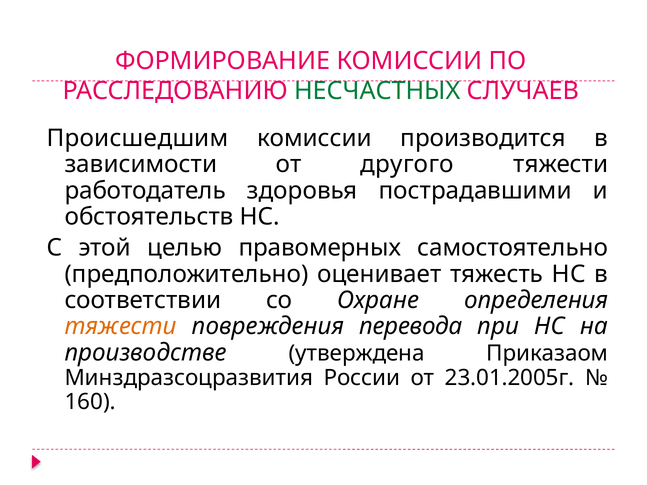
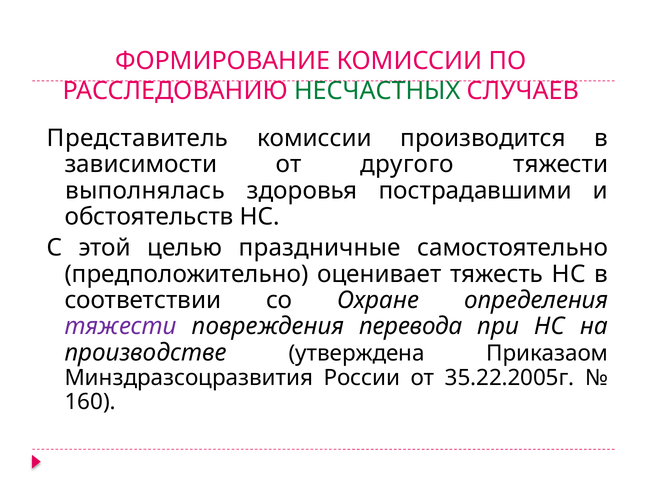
Происшедшим: Происшедшим -> Представитель (138, 138)
работодатель: работодатель -> выполнялась (145, 191)
правомерных: правомерных -> праздничные (320, 248)
тяжести colour: orange -> purple (121, 327)
23.01.2005г: 23.01.2005г -> 35.22.2005г (510, 378)
